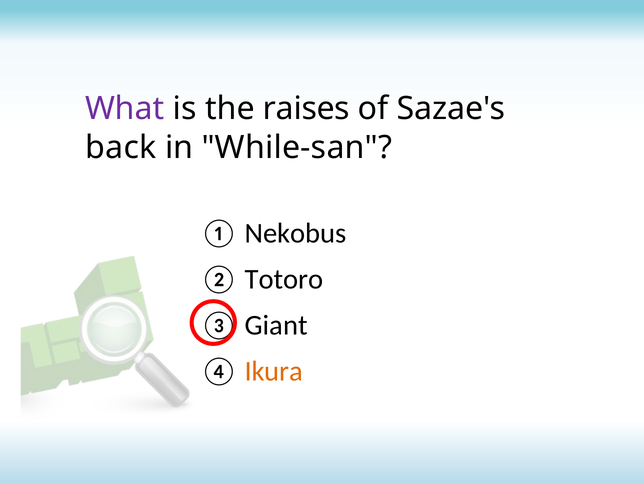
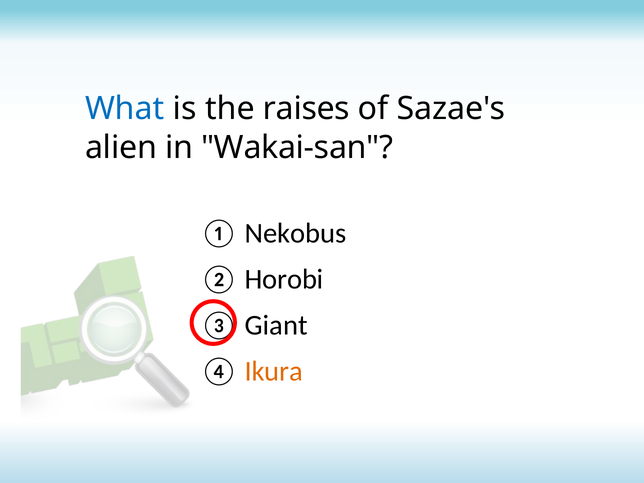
What colour: purple -> blue (125, 109)
back: back -> alien (121, 147)
While-san: While-san -> Wakai-san (297, 147)
Totoro: Totoro -> Horobi (284, 279)
